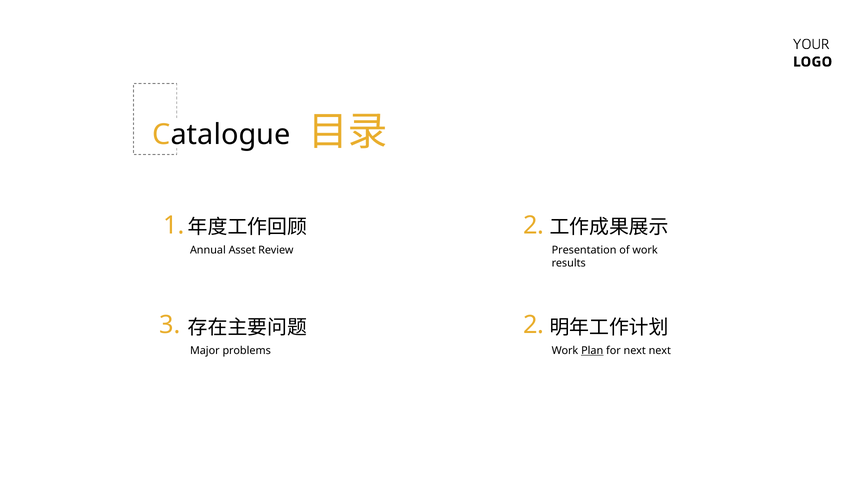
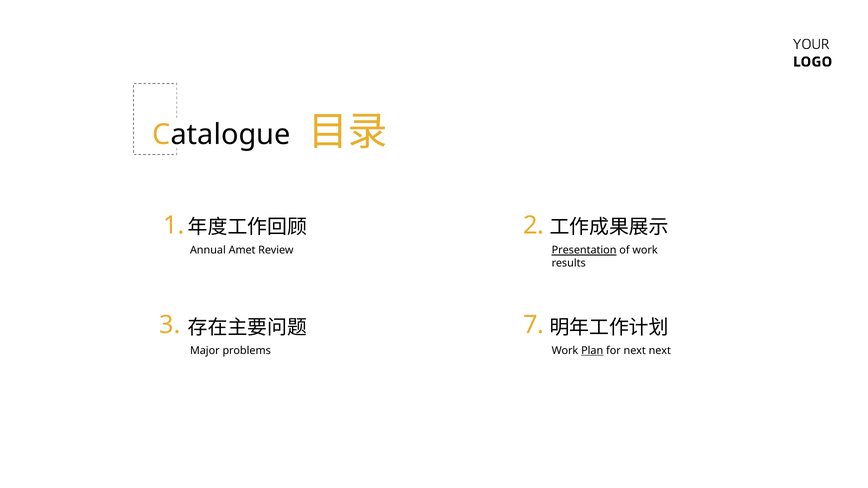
Asset: Asset -> Amet (242, 250)
Presentation underline: none -> present (584, 250)
3 2: 2 -> 7 (534, 325)
